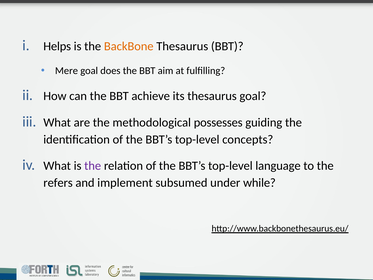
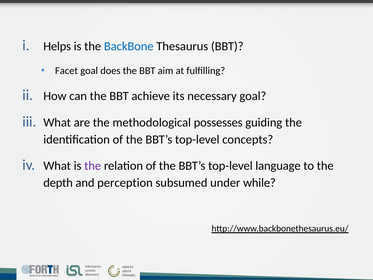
BackBone colour: orange -> blue (129, 46)
Mere: Mere -> Facet (66, 71)
its thesaurus: thesaurus -> necessary (212, 96)
refers: refers -> depth (58, 183)
implement: implement -> perception (125, 183)
